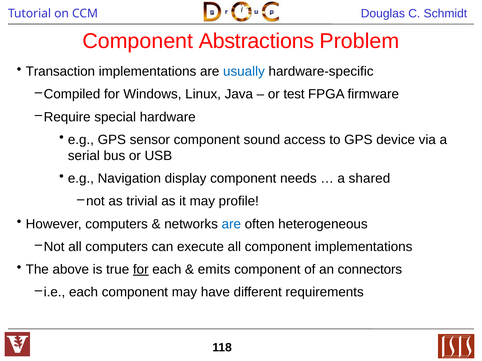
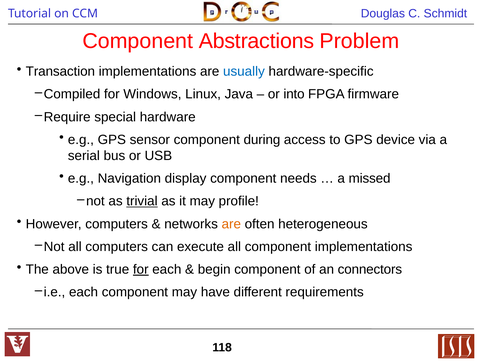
test: test -> into (294, 94)
sound: sound -> during (262, 140)
shared: shared -> missed (370, 179)
trivial underline: none -> present (142, 202)
are colour: blue -> orange (231, 224)
emits: emits -> begin (214, 270)
